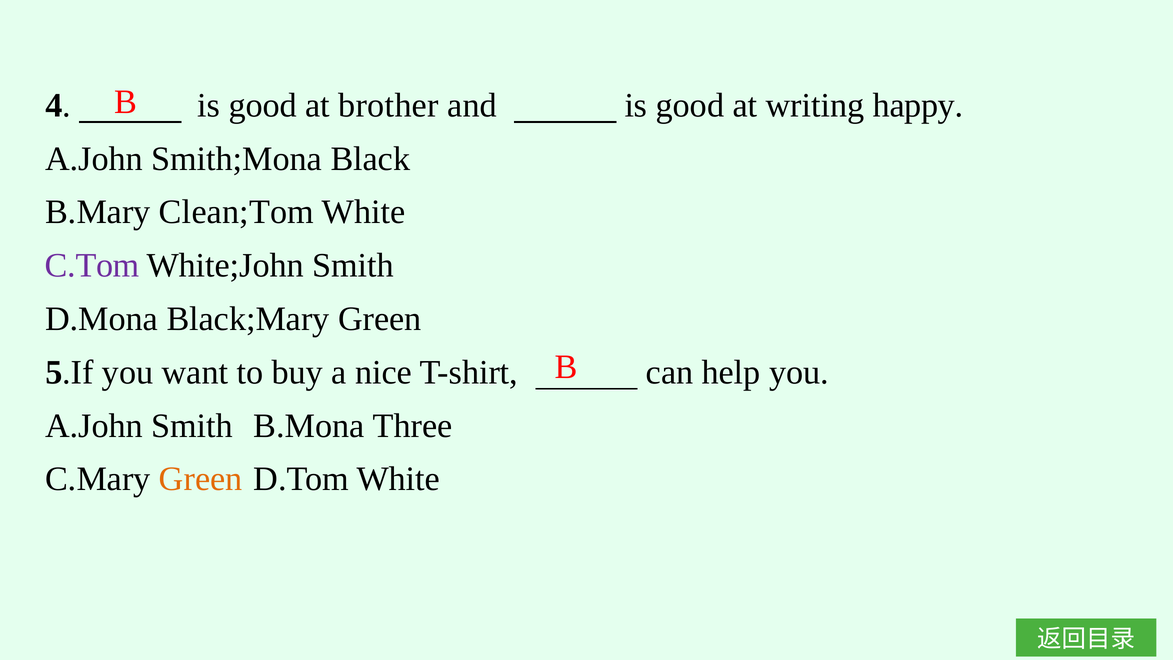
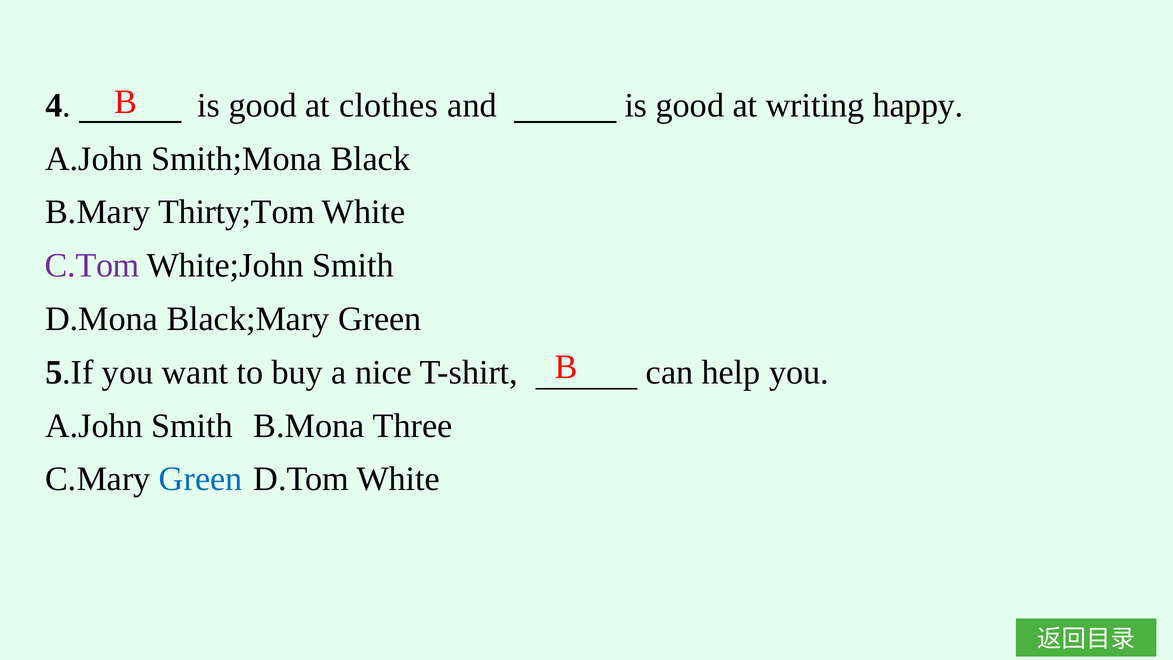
brother: brother -> clothes (389, 105)
Clean;Tom: Clean;Tom -> Thirty;Tom (237, 212)
Green colour: orange -> blue (201, 479)
